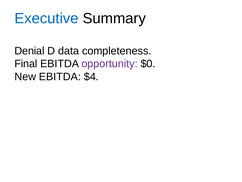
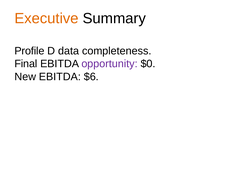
Executive colour: blue -> orange (47, 18)
Denial: Denial -> Profile (29, 51)
$4: $4 -> $6 (91, 77)
